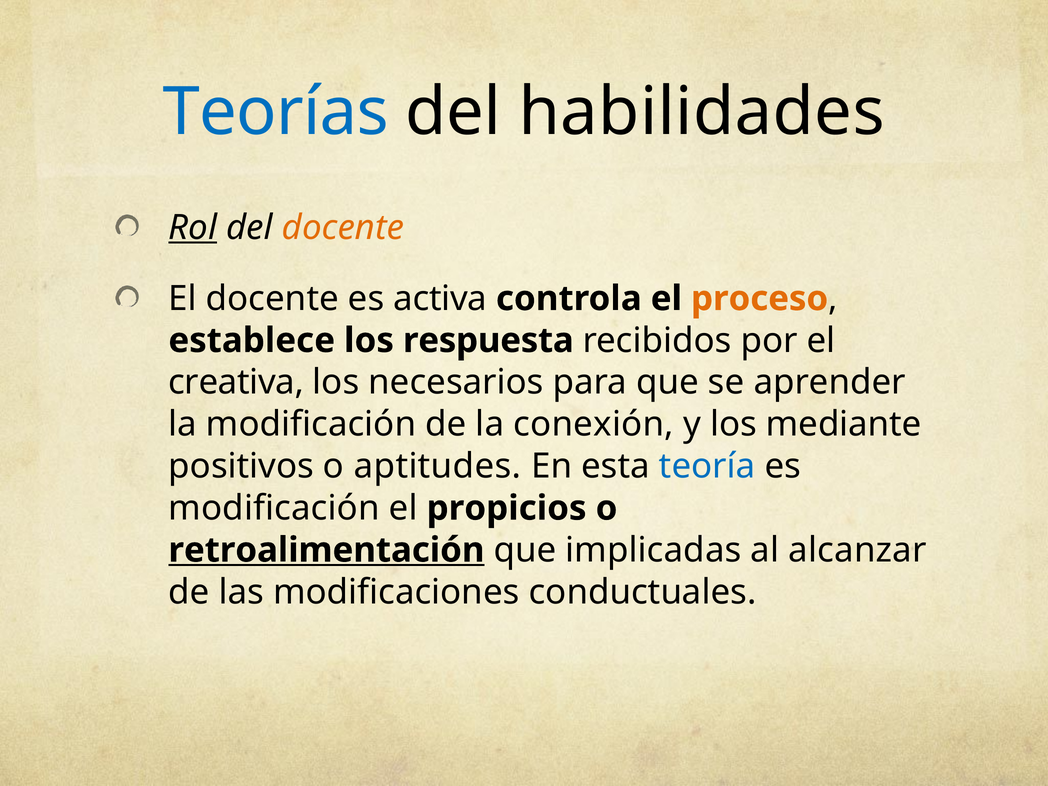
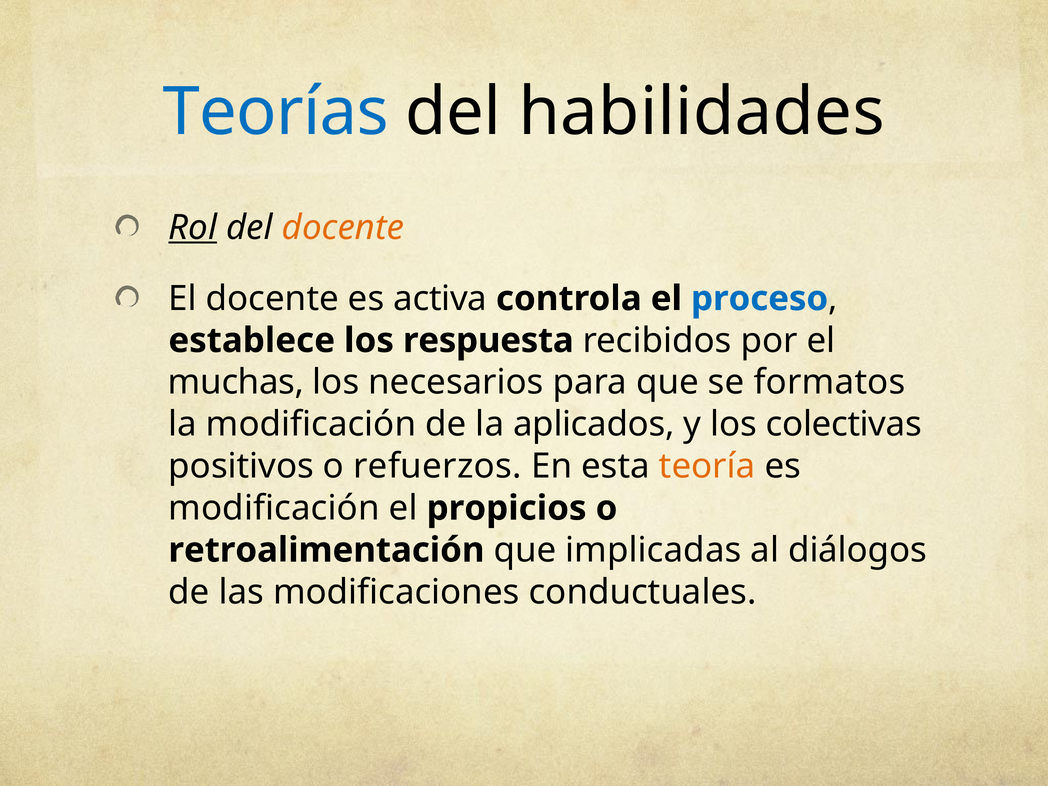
proceso colour: orange -> blue (760, 299)
creativa: creativa -> muchas (236, 382)
aprender: aprender -> formatos (830, 382)
conexión: conexión -> aplicados (594, 424)
mediante: mediante -> colectivas (844, 424)
aptitudes: aptitudes -> refuerzos (438, 466)
teoría colour: blue -> orange (707, 466)
retroalimentación underline: present -> none (326, 550)
alcanzar: alcanzar -> diálogos (858, 550)
